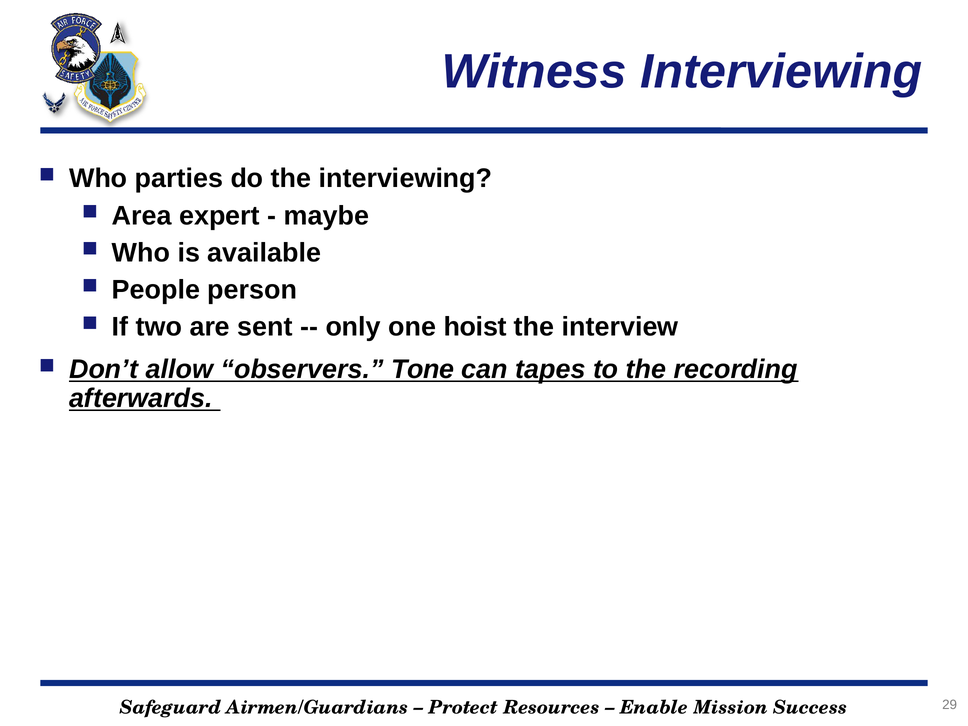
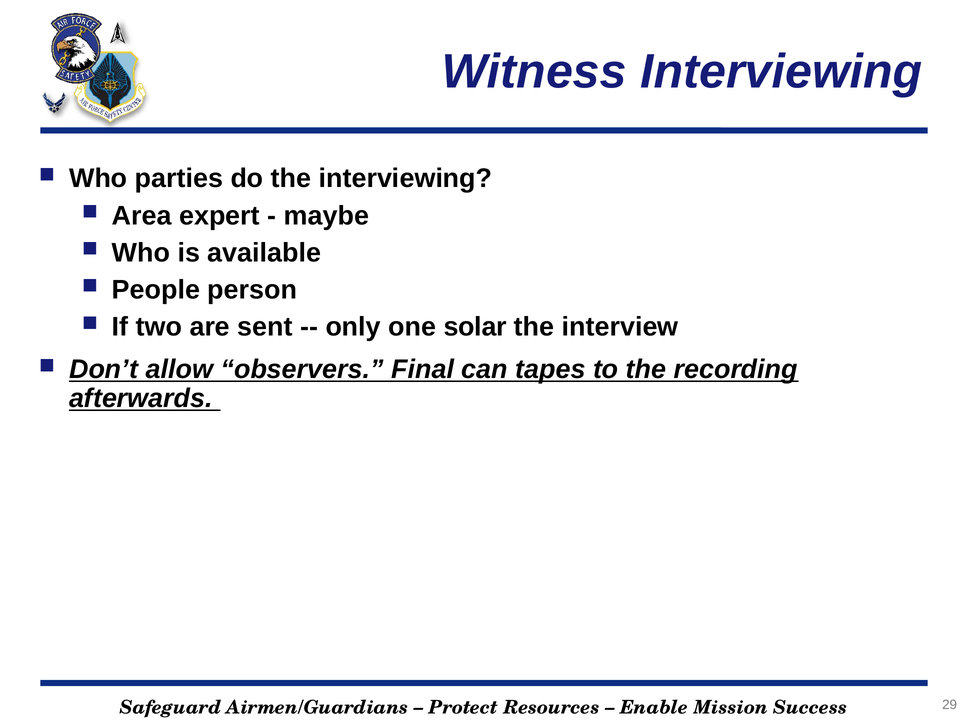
hoist: hoist -> solar (475, 327)
Tone: Tone -> Final (423, 369)
